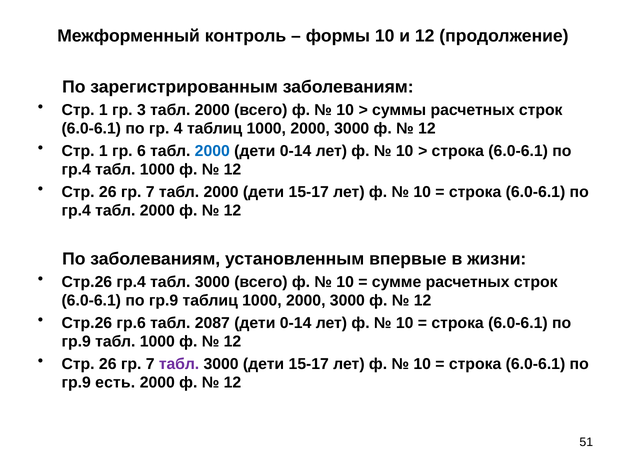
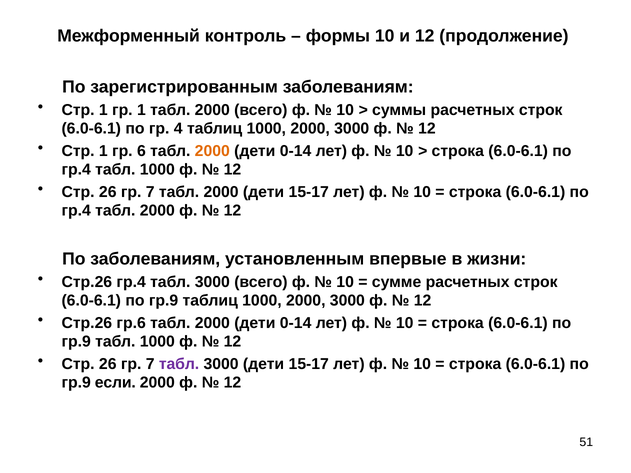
гр 3: 3 -> 1 (141, 110)
2000 colour: blue -> orange (212, 151)
гр.6 табл 2087: 2087 -> 2000 (212, 323)
есть: есть -> если (115, 383)
